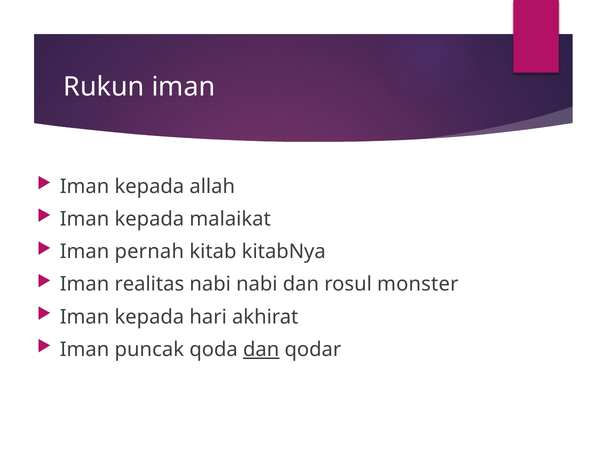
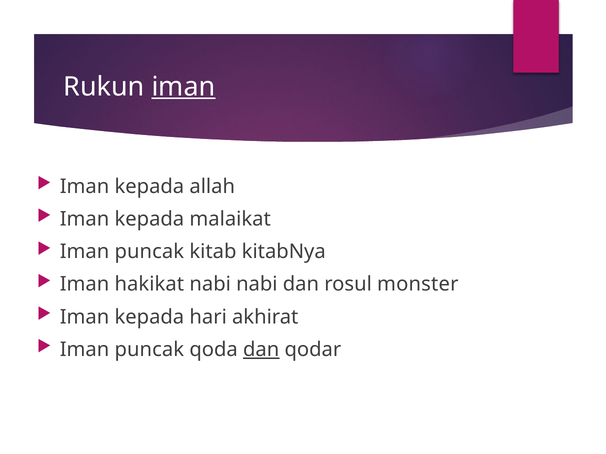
iman underline: none -> present (183, 87)
pernah: pernah -> puncak (149, 252)
realitas: realitas -> hakikat (149, 285)
